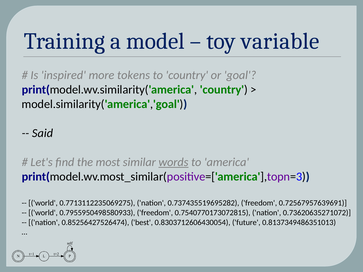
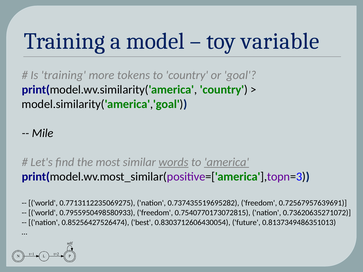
Is inspired: inspired -> training (63, 75)
Said: Said -> Mile (43, 133)
america underline: none -> present (227, 162)
